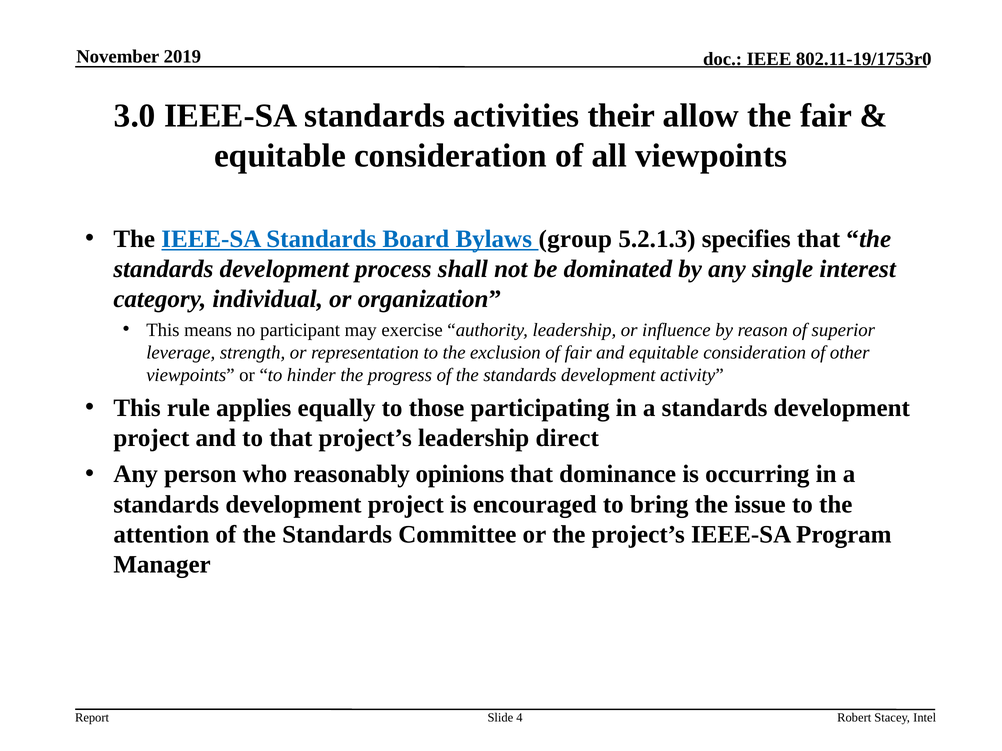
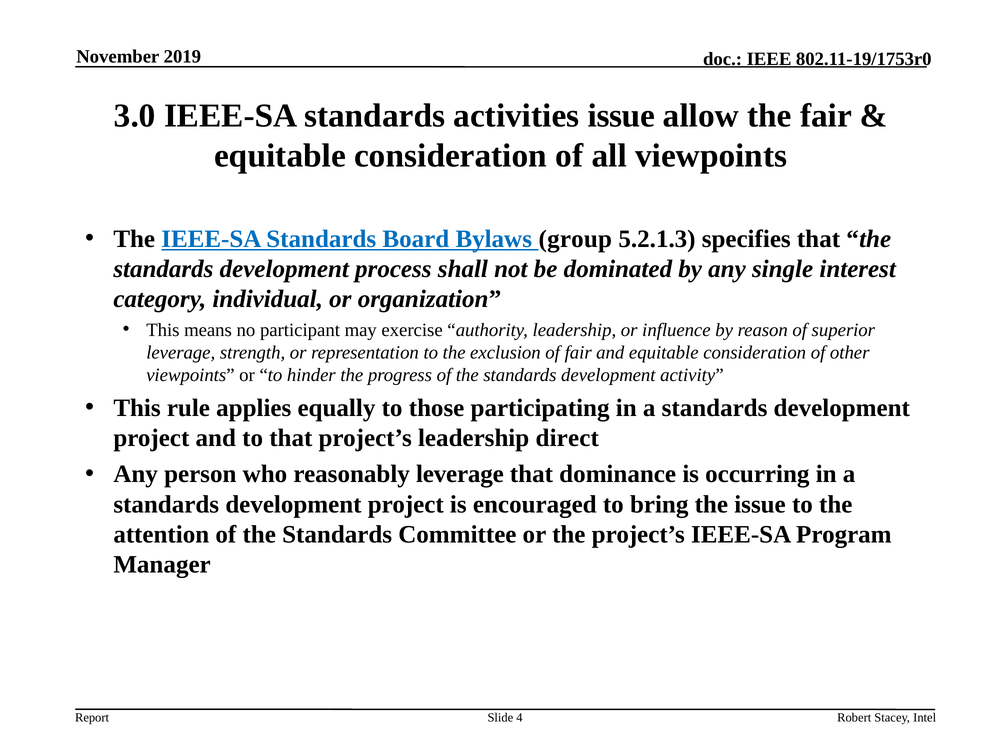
activities their: their -> issue (621, 116)
reasonably opinions: opinions -> leverage (460, 475)
